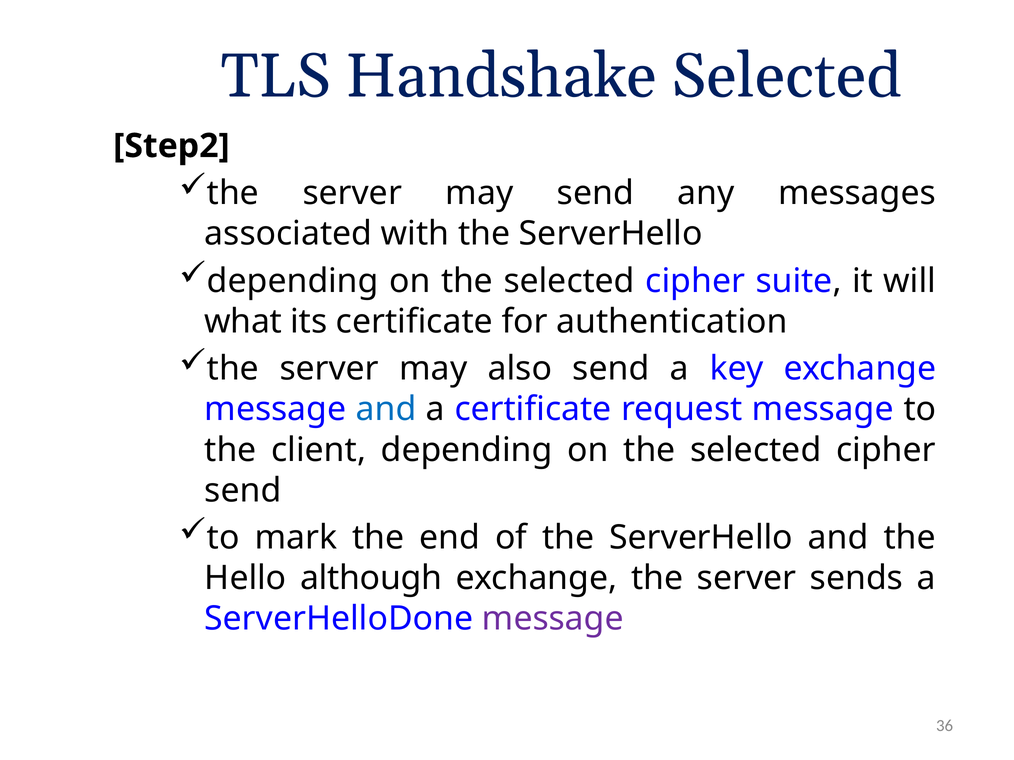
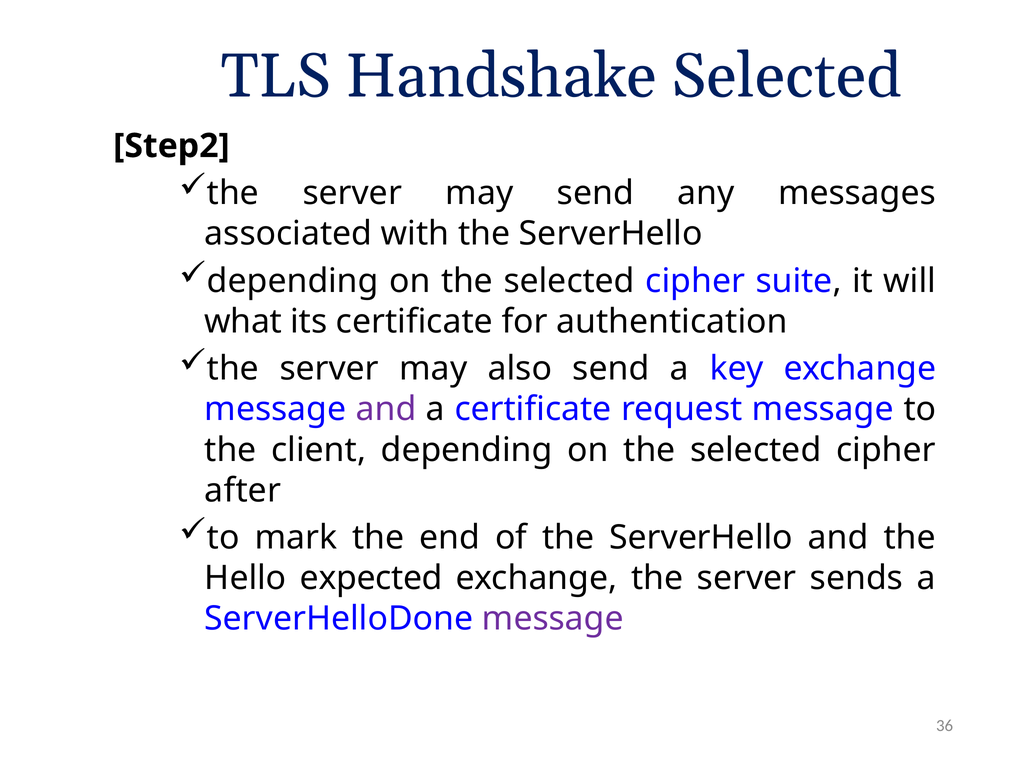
and colour: blue -> purple (386, 410)
send: send -> after (243, 491)
although: although -> expected (371, 579)
